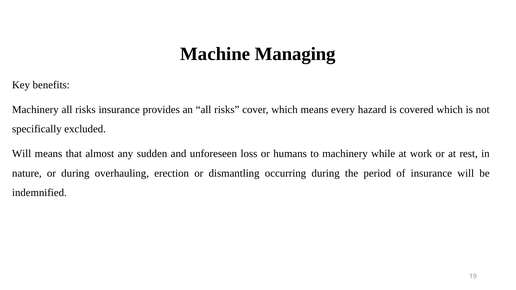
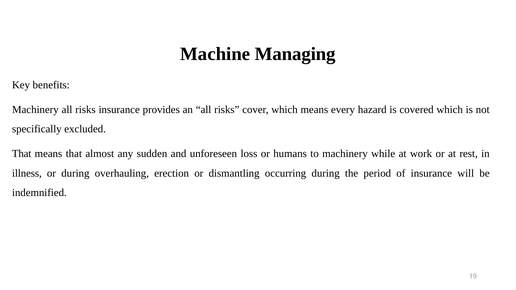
Will: Will -> That (22, 154)
nature: nature -> illness (27, 173)
